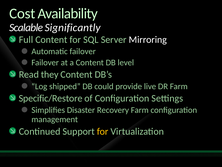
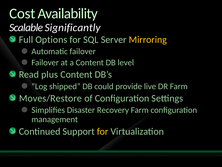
Full Content: Content -> Options (51, 40)
Mirroring colour: white -> yellow (148, 40)
they: they -> plus (50, 74)
Specific/Restore: Specific/Restore -> Moves/Restore (50, 98)
